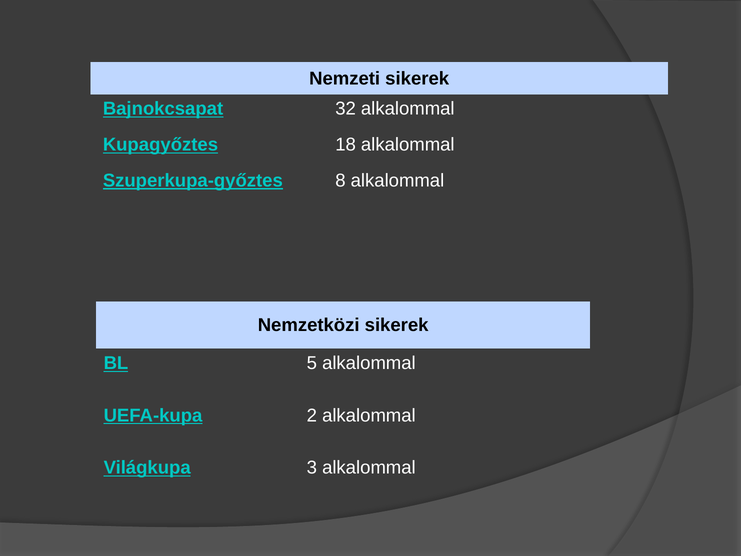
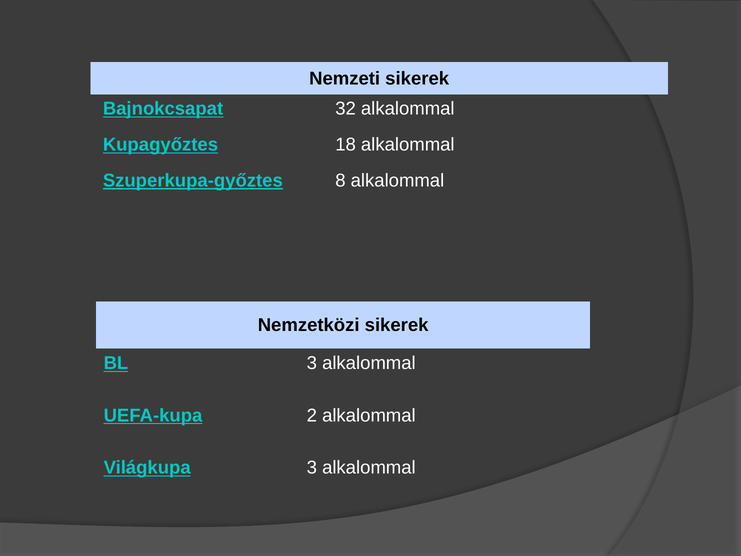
BL 5: 5 -> 3 (312, 363)
